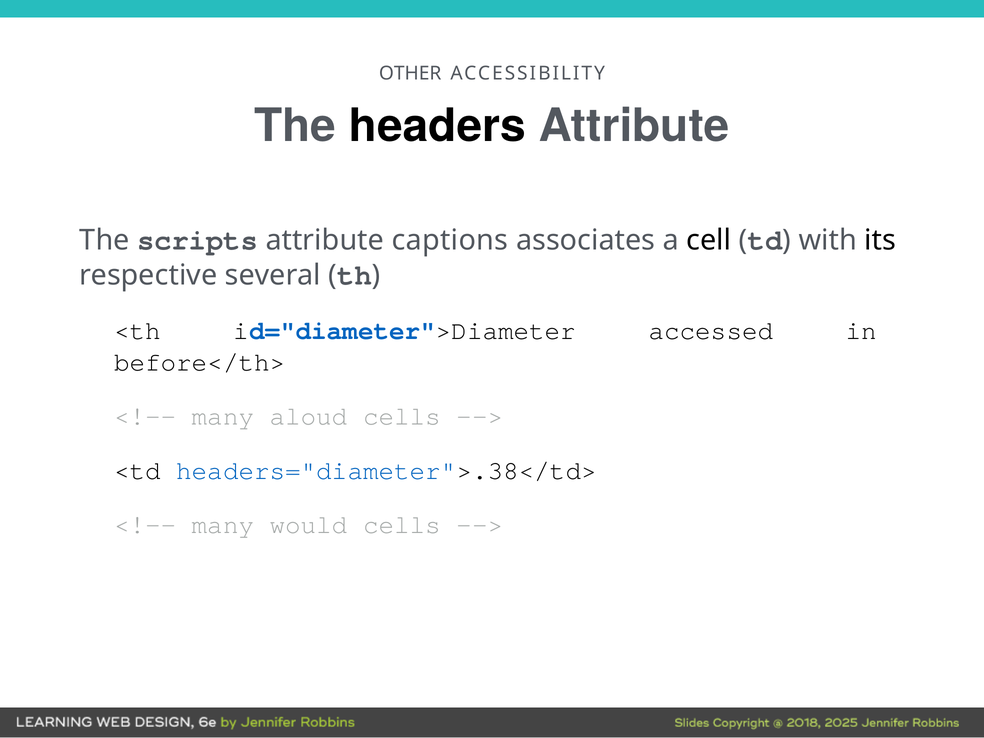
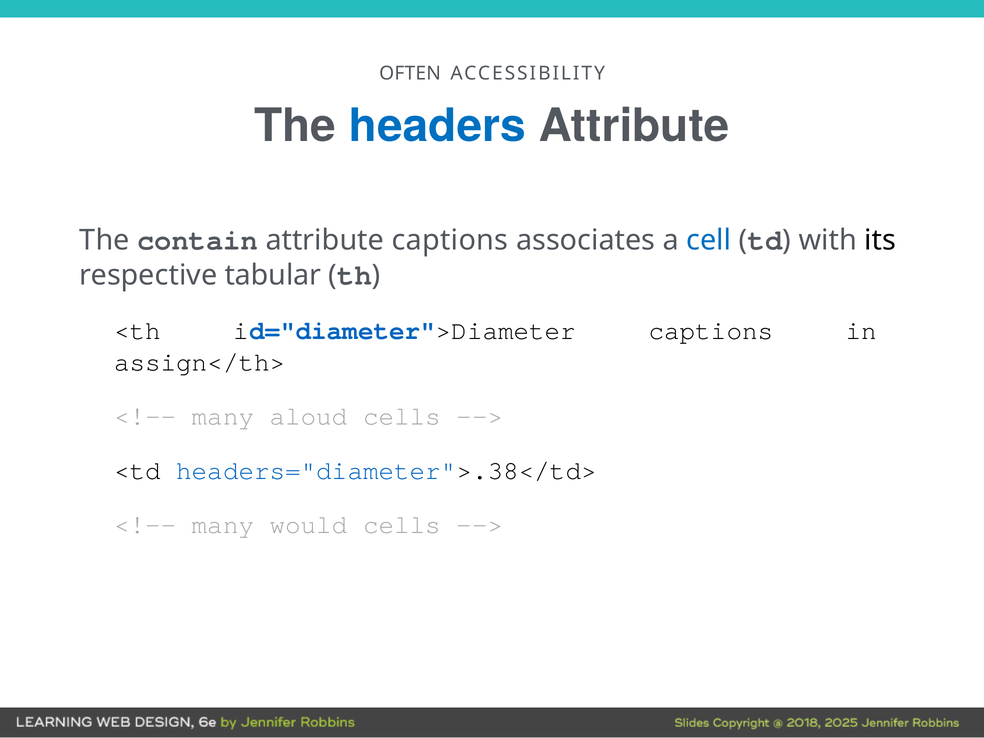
OTHER: OTHER -> OFTEN (410, 74)
headers colour: black -> blue (437, 126)
scripts: scripts -> contain (198, 240)
cell colour: black -> blue (709, 240)
several: several -> tabular (273, 275)
id="diameter">Diameter accessed: accessed -> captions (711, 331)
before</th>: before</th> -> assign</th> (200, 362)
